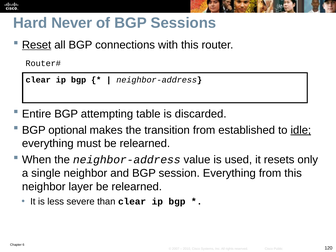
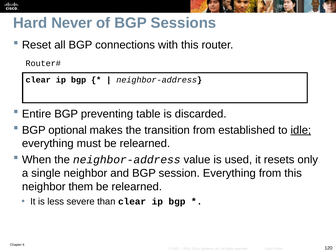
Reset underline: present -> none (37, 45)
attempting: attempting -> preventing (107, 114)
layer: layer -> them (81, 187)
